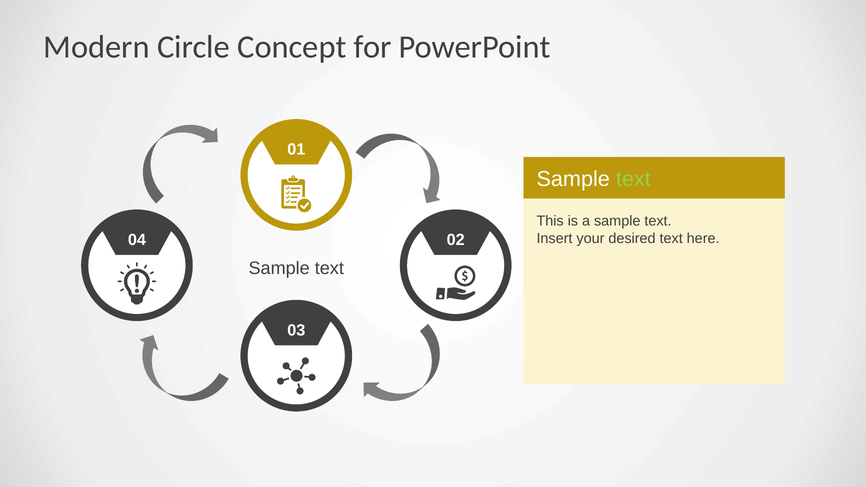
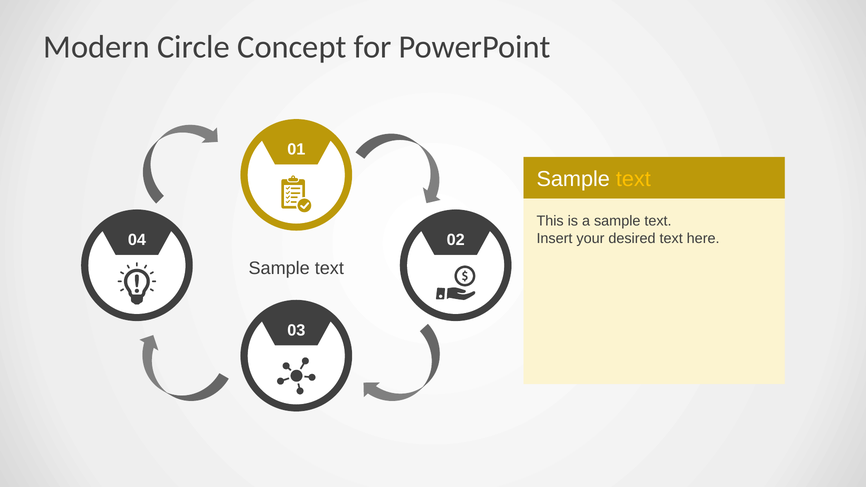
text colour: light green -> yellow (633, 179)
